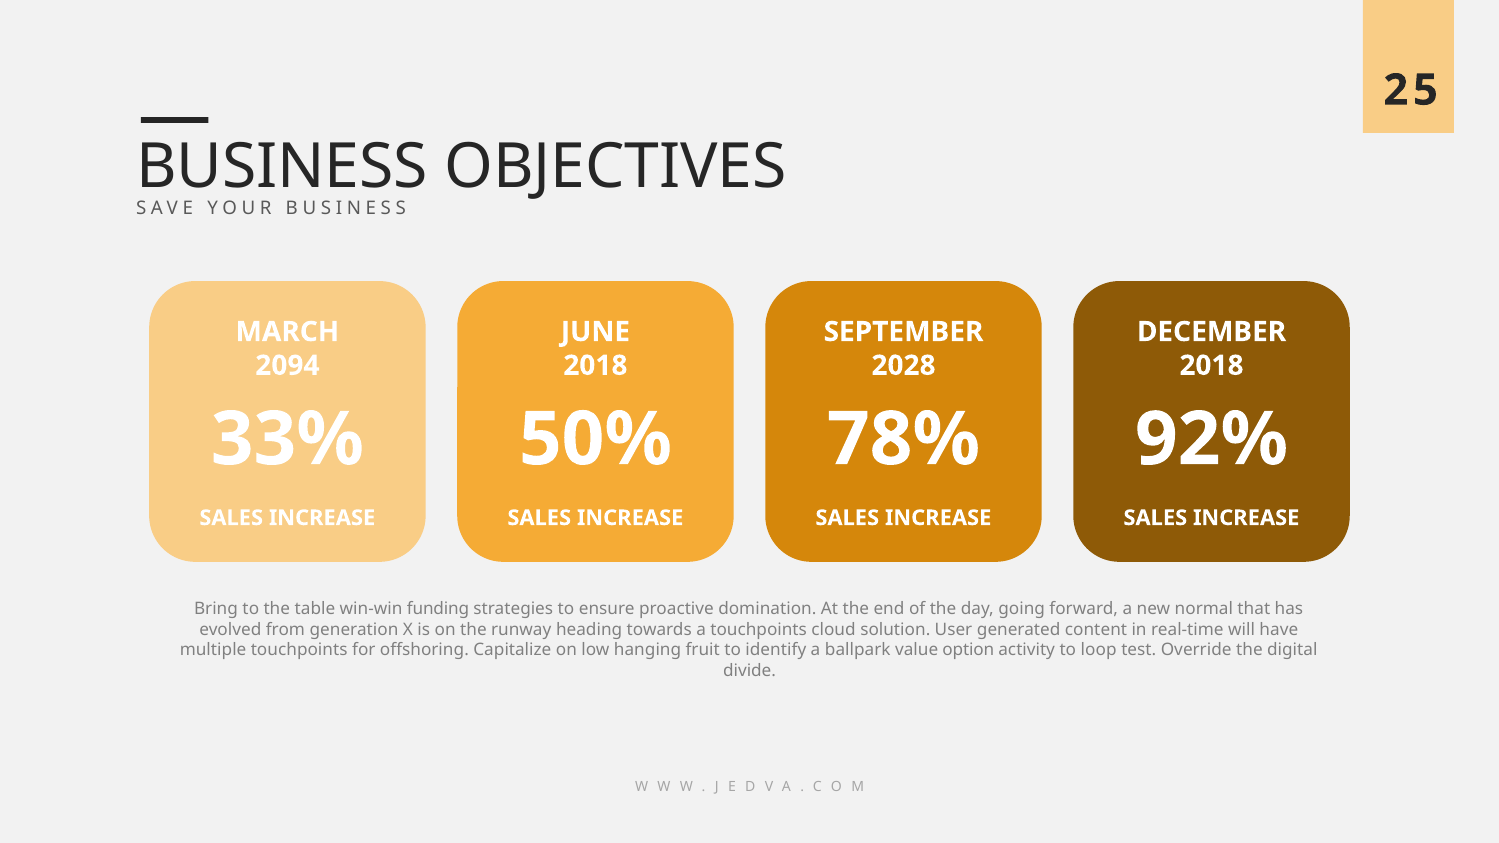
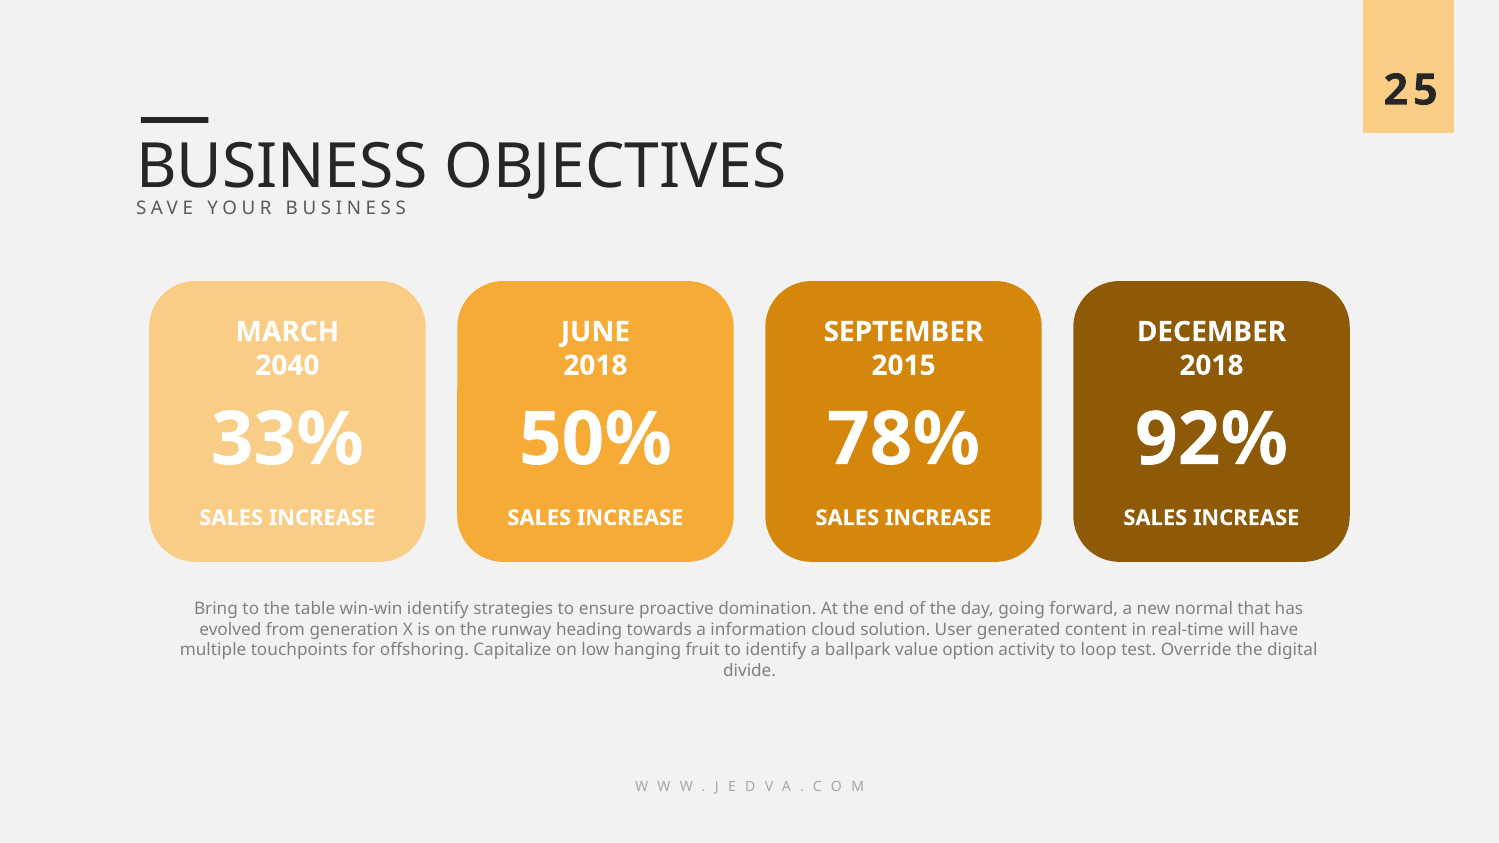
2094: 2094 -> 2040 (287, 366)
2028: 2028 -> 2015 (904, 366)
win-win funding: funding -> identify (438, 609)
a touchpoints: touchpoints -> information (759, 629)
